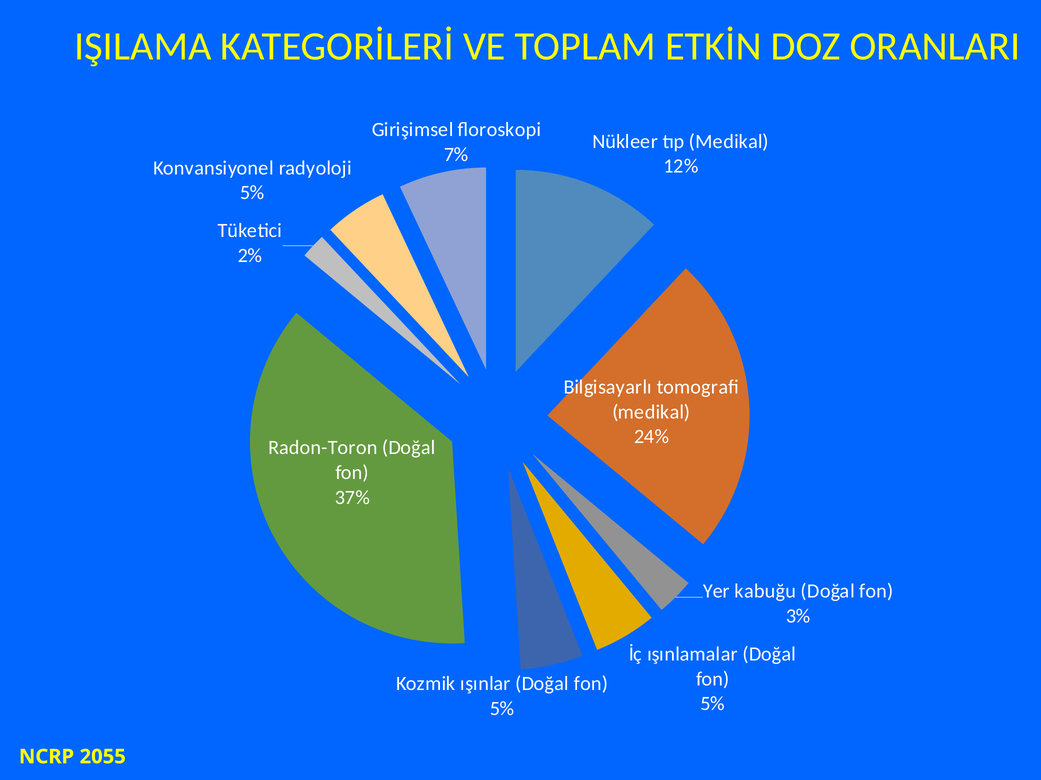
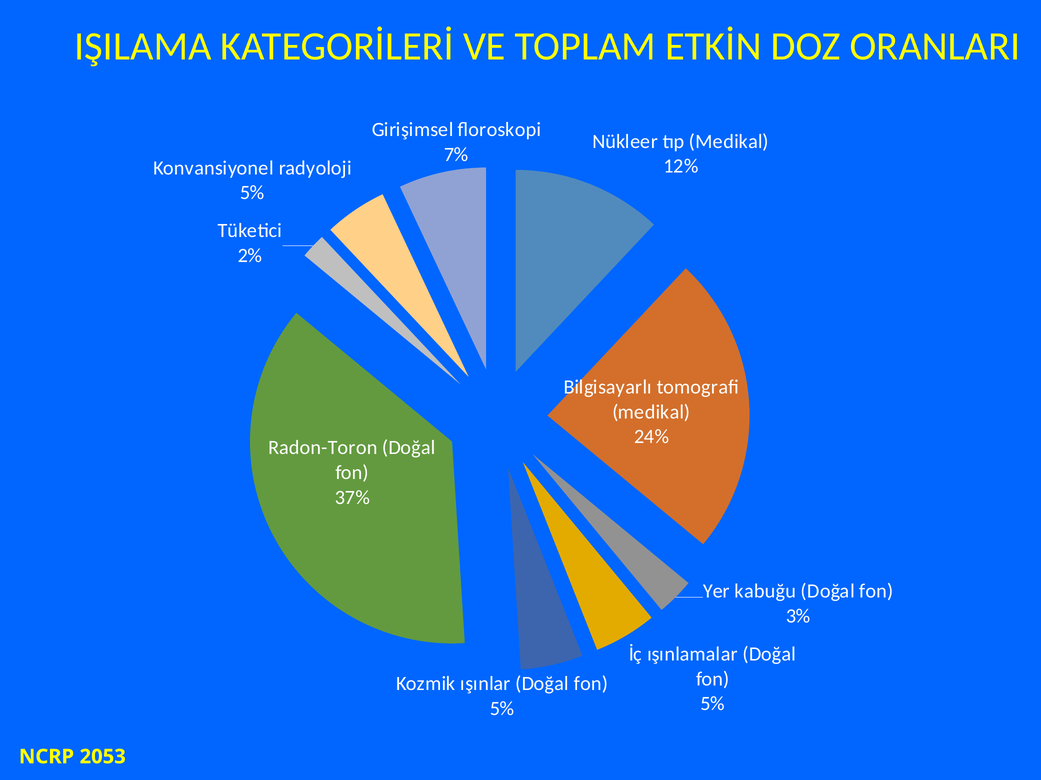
2055: 2055 -> 2053 (103, 757)
